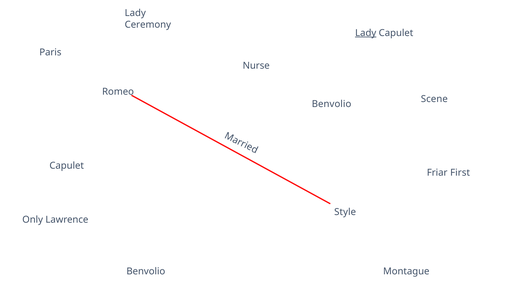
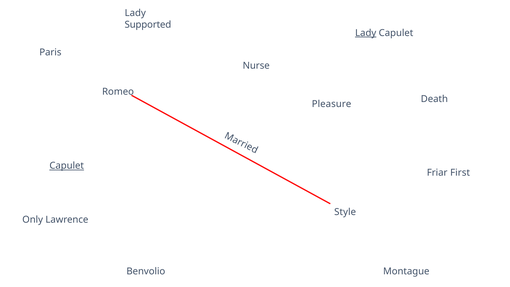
Ceremony: Ceremony -> Supported (148, 25)
Scene: Scene -> Death (434, 99)
Benvolio: Benvolio -> Pleasure (332, 104)
Capulet underline: none -> present (67, 166)
